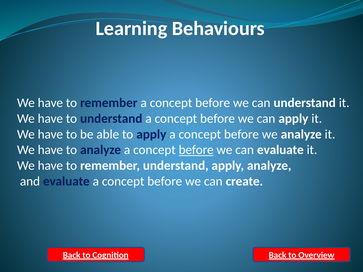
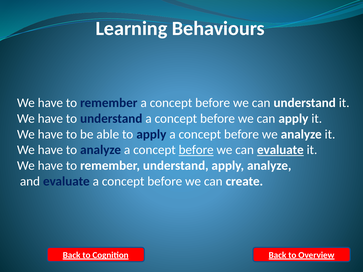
evaluate underline: none -> present (280, 150)
